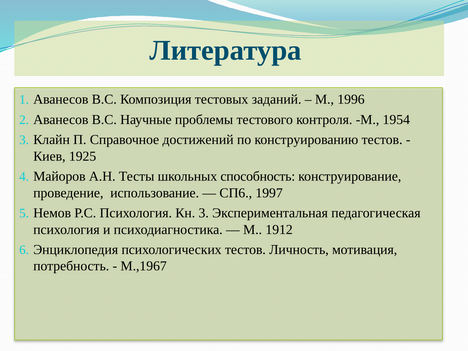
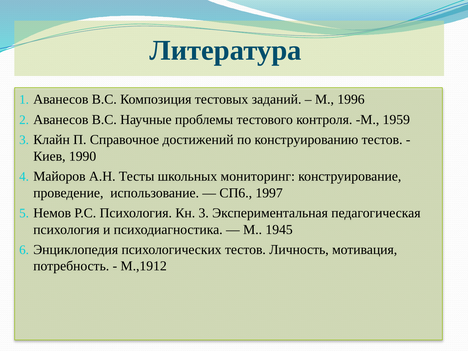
1954: 1954 -> 1959 (396, 119)
1925: 1925 -> 1990 (83, 156)
способность: способность -> мониторинг (258, 176)
1912: 1912 -> 1945 (279, 229)
М.,1967: М.,1967 -> М.,1912 (144, 266)
